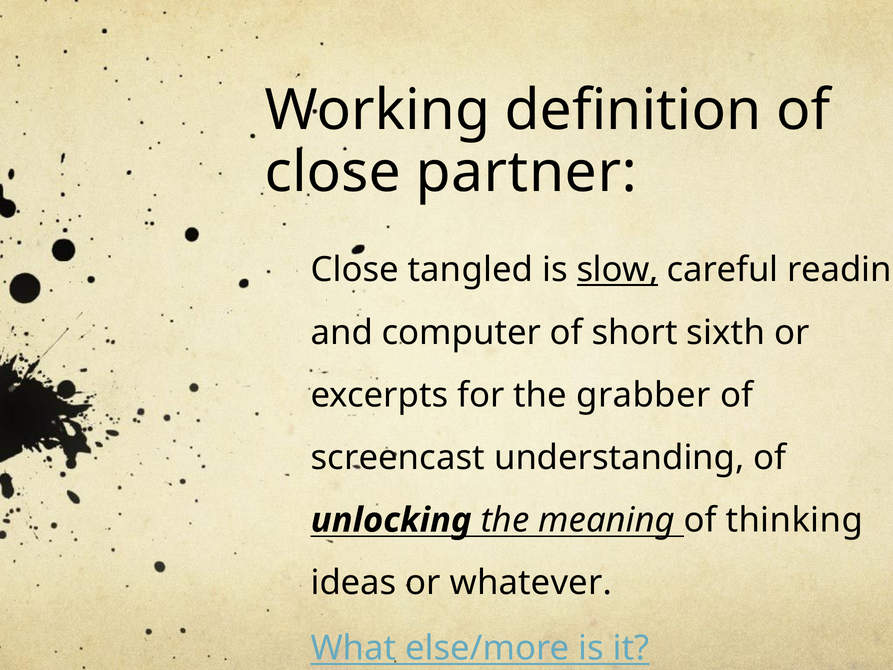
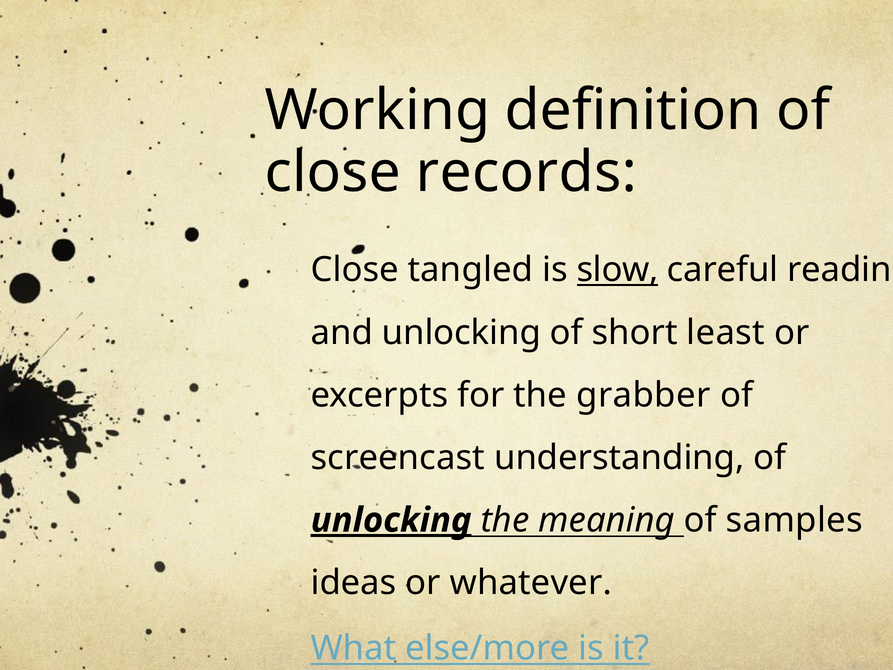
partner: partner -> records (526, 172)
and computer: computer -> unlocking (461, 332)
sixth: sixth -> least (726, 332)
unlocking underline: none -> present (391, 520)
thinking: thinking -> samples (794, 520)
